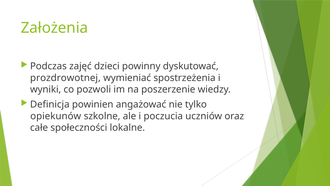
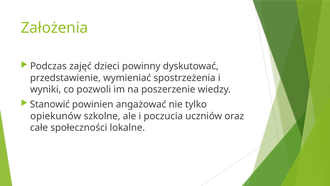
prozdrowotnej: prozdrowotnej -> przedstawienie (65, 78)
Definicja: Definicja -> Stanowić (50, 104)
